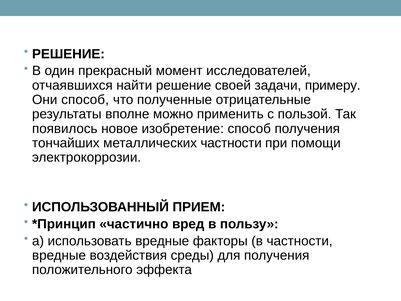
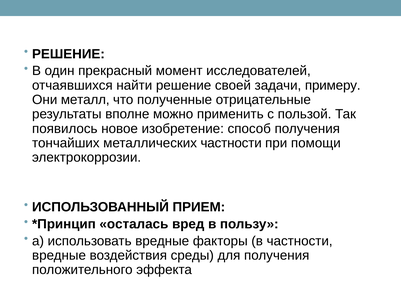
Они способ: способ -> металл (85, 100)
частично: частично -> осталась (134, 224)
